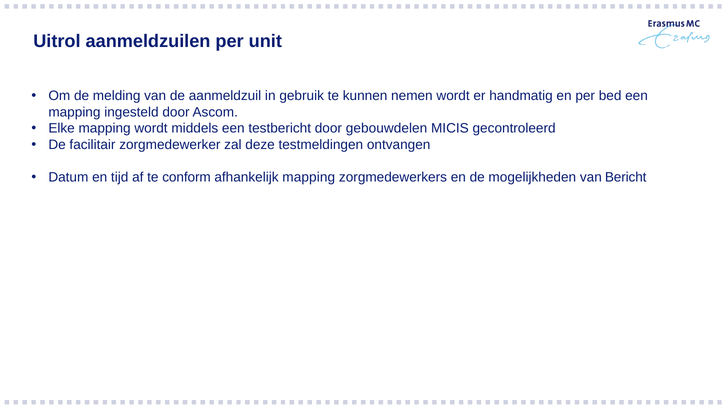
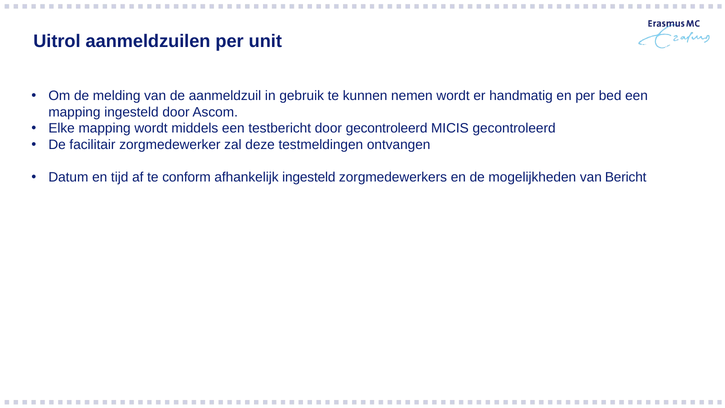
door gebouwdelen: gebouwdelen -> gecontroleerd (387, 128)
afhankelijk mapping: mapping -> ingesteld (309, 177)
